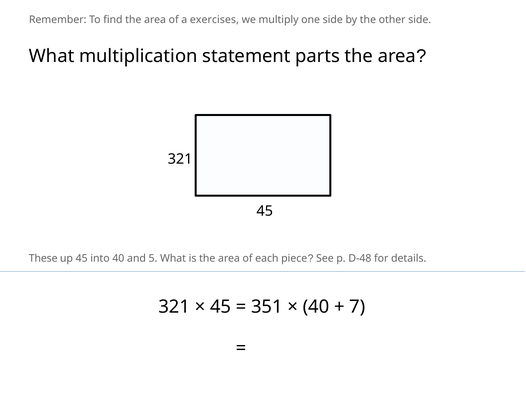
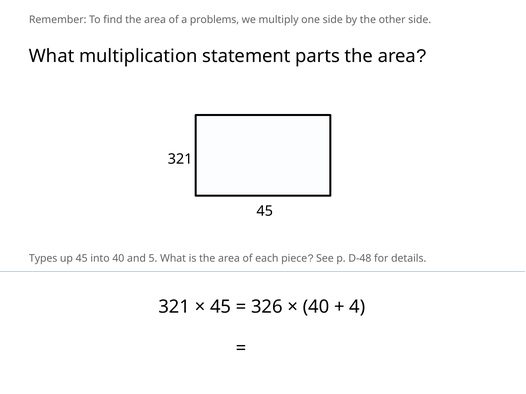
exercises: exercises -> problems (214, 20)
These: These -> Types (43, 259)
351: 351 -> 326 (267, 307)
7: 7 -> 4 (357, 307)
